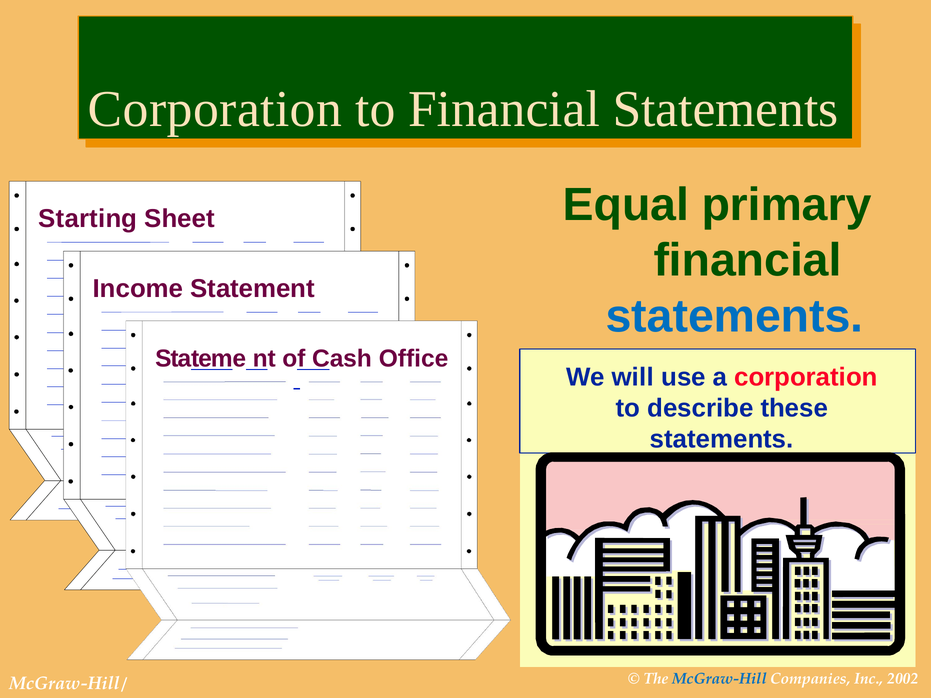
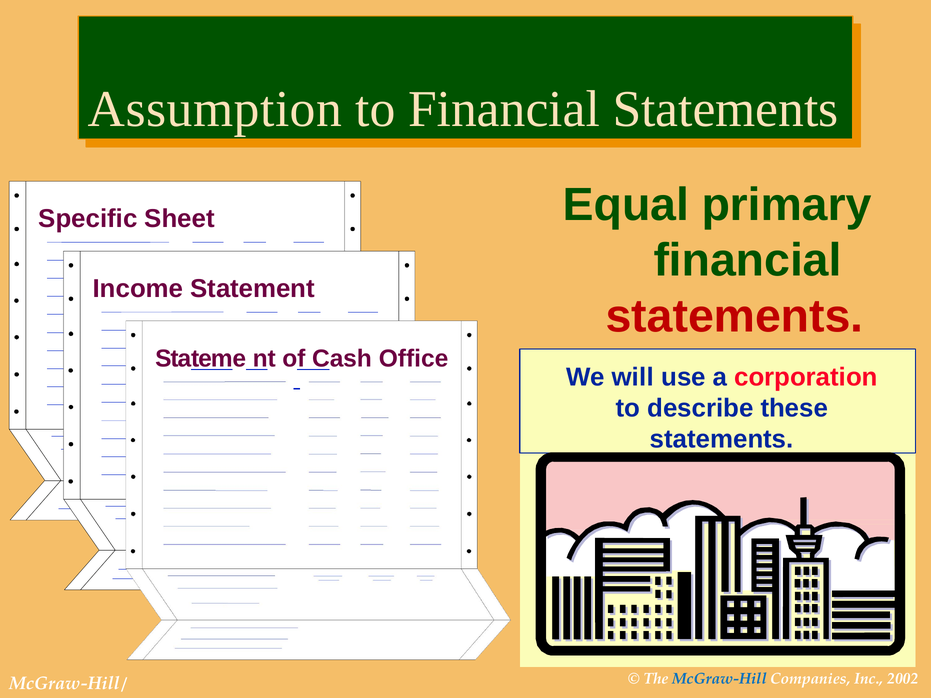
Corporation: Corporation -> Assumption (215, 109)
Starting: Starting -> Specific (88, 219)
statements colour: blue -> red (734, 317)
